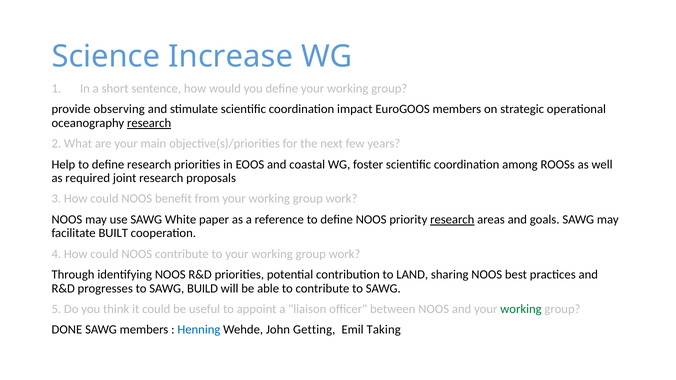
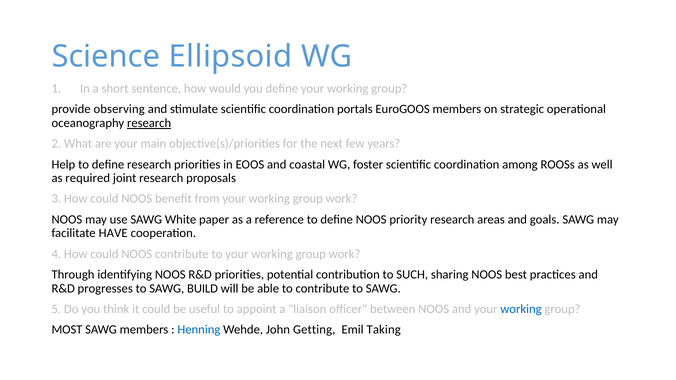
Increase: Increase -> Ellipsoid (231, 57)
impact: impact -> portals (355, 109)
research underline: present -> none (452, 220)
BUILT: BUILT -> HAVE (113, 233)
LAND: LAND -> SUCH (412, 275)
working colour: green -> blue (521, 309)
DONE: DONE -> MOST (67, 330)
